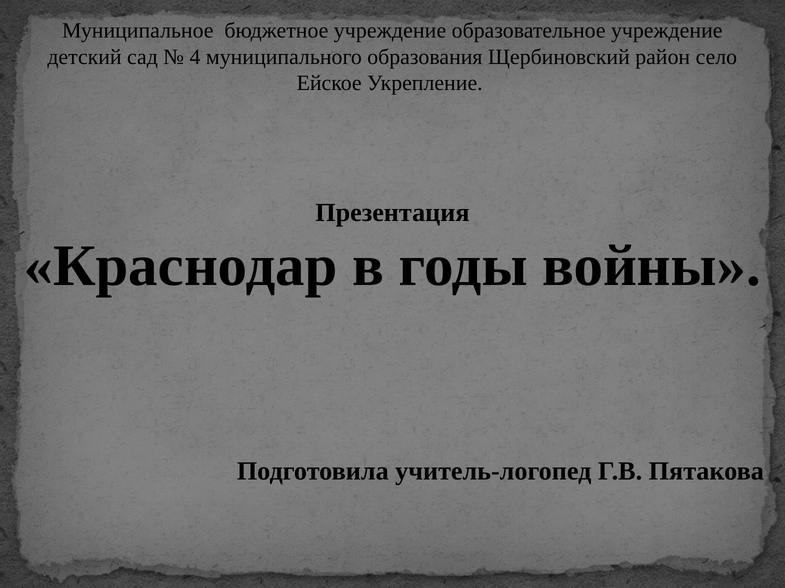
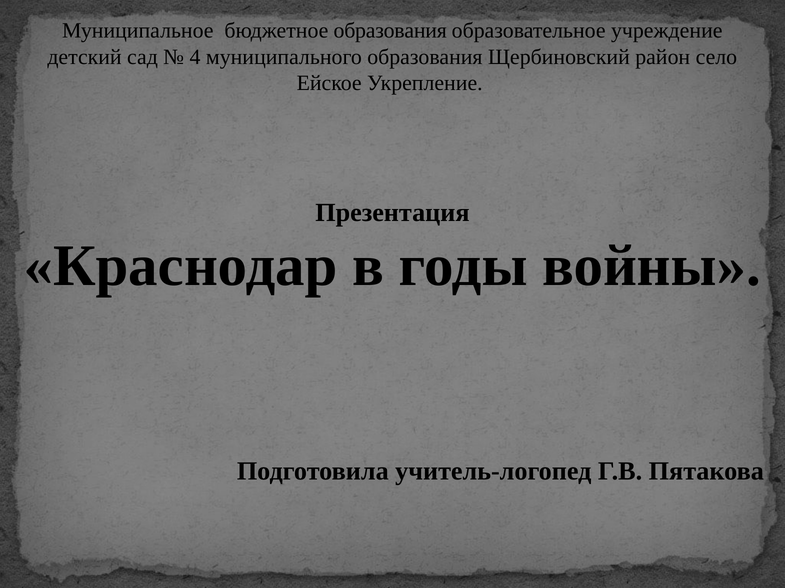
бюджетное учреждение: учреждение -> образования (390, 31)
